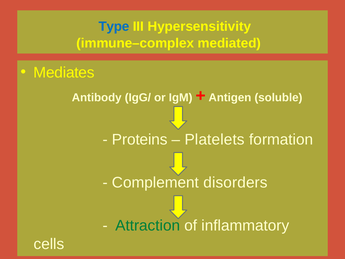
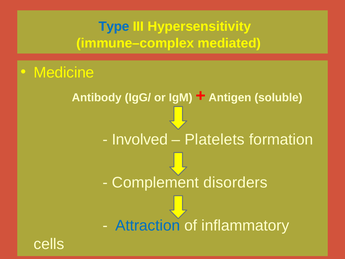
Mediates: Mediates -> Medicine (64, 72)
Proteins: Proteins -> Involved (140, 139)
Attraction colour: green -> blue (148, 225)
